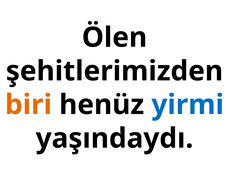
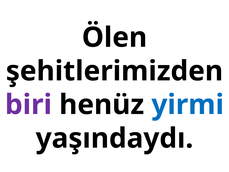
biri colour: orange -> purple (28, 105)
